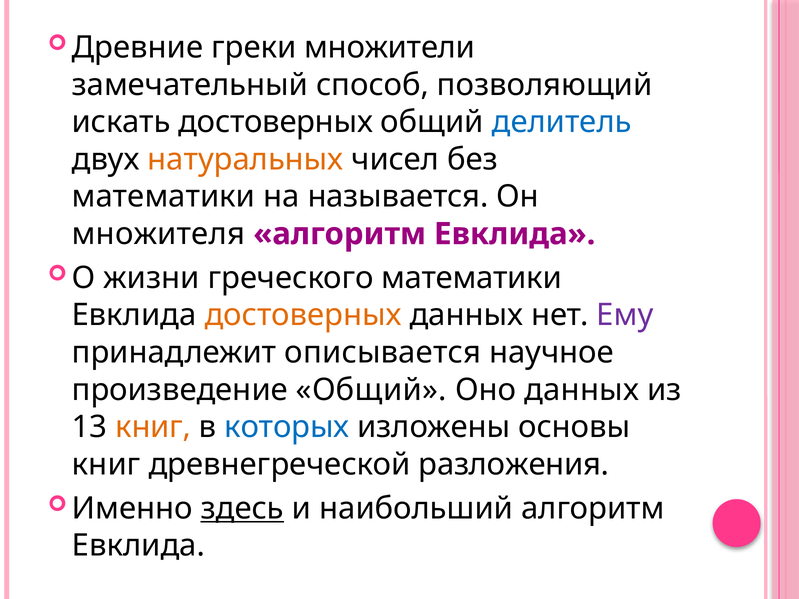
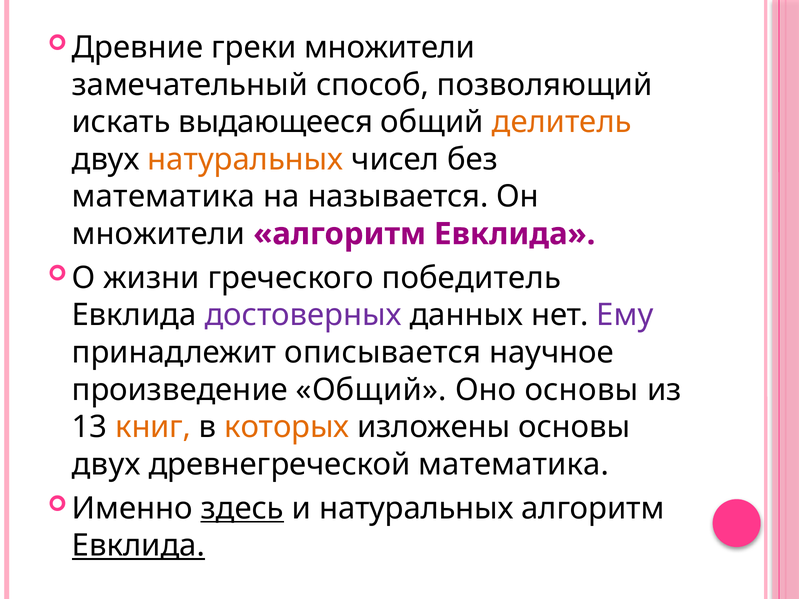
искать достоверных: достоверных -> выдающееся (276, 122)
делитель colour: blue -> orange (562, 122)
математики: математики -> математика (163, 197)
множителя: множителя -> множители (159, 234)
греческого математики: математики -> победитель (471, 278)
достоверных colour: orange -> purple (303, 315)
Оно данных: данных -> основы (582, 390)
которых colour: blue -> orange (287, 427)
книг: книг -> двух (106, 465)
древнегреческой разложения: разложения -> математика (514, 465)
и наибольший: наибольший -> натуральных (416, 509)
Евклида underline: none -> present (138, 546)
